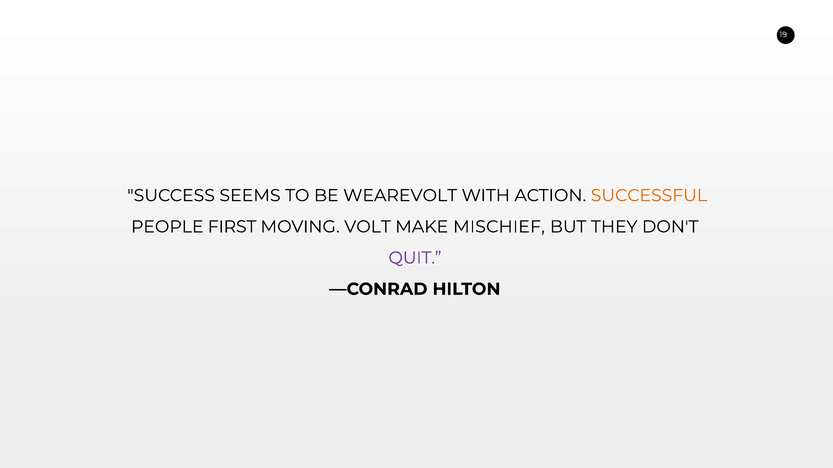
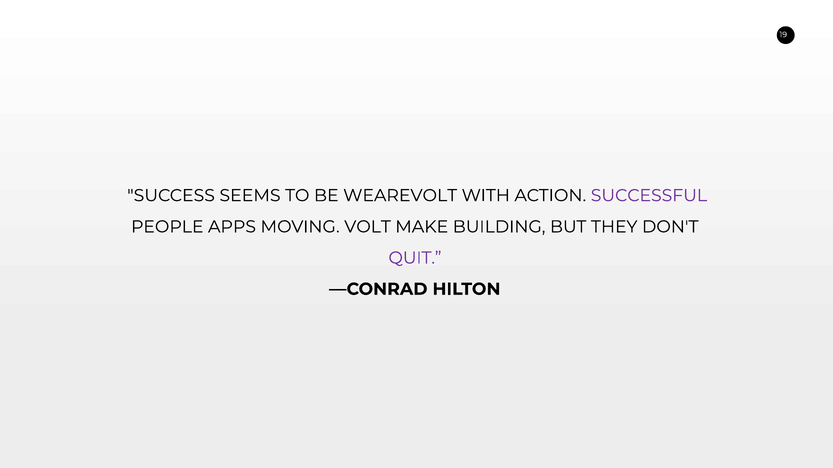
SUCCESSFUL colour: orange -> purple (649, 196)
FIRST: FIRST -> APPS (232, 227)
MISCHIEF: MISCHIEF -> BUILDING (499, 227)
